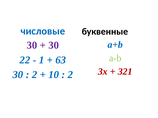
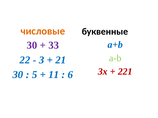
числовые colour: blue -> orange (43, 31)
30: 30 -> 33 (54, 45)
1: 1 -> 3 (42, 60)
63: 63 -> 21 (61, 60)
321: 321 -> 221 (125, 72)
2: 2 -> 5 (35, 75)
10: 10 -> 11 (54, 75)
2: 2 -> 6 (70, 75)
